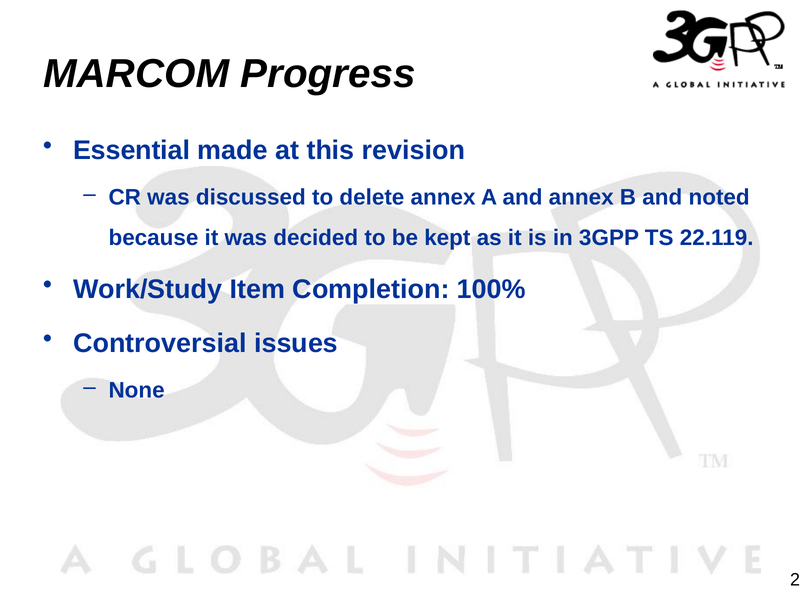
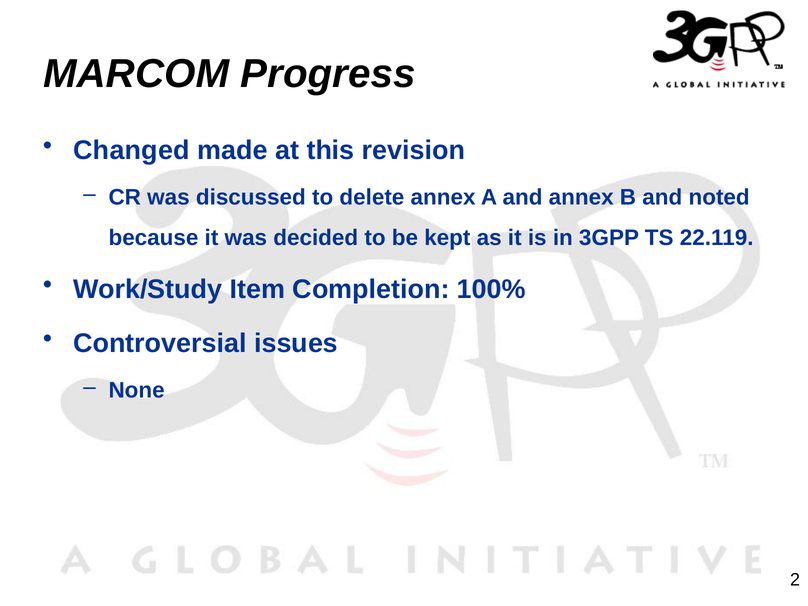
Essential: Essential -> Changed (131, 150)
